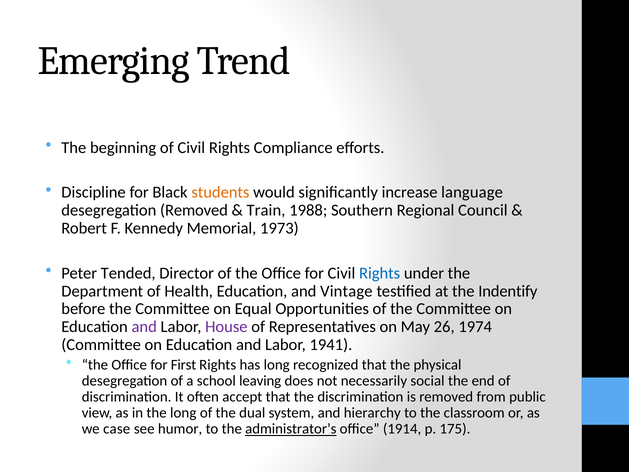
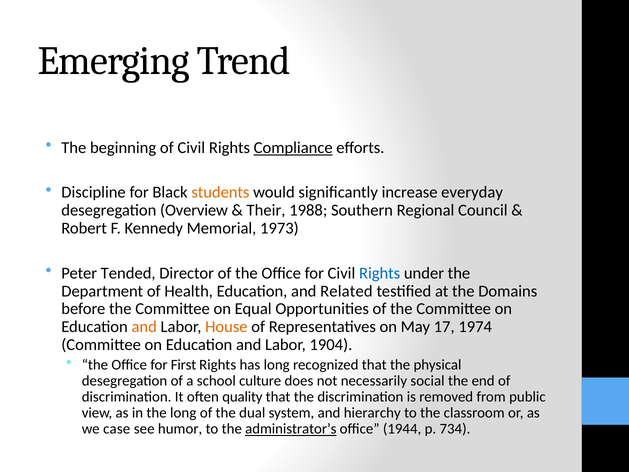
Compliance underline: none -> present (293, 148)
language: language -> everyday (472, 192)
desegregation Removed: Removed -> Overview (194, 210)
Train: Train -> Their (266, 210)
Vintage: Vintage -> Related (346, 291)
Indentify: Indentify -> Domains (508, 291)
and colour: purple -> orange (144, 327)
House colour: purple -> orange (226, 327)
26: 26 -> 17 (444, 327)
1941: 1941 -> 1904 (331, 345)
leaving: leaving -> culture (260, 381)
accept: accept -> quality (242, 397)
1914: 1914 -> 1944 (402, 429)
175: 175 -> 734 (455, 429)
